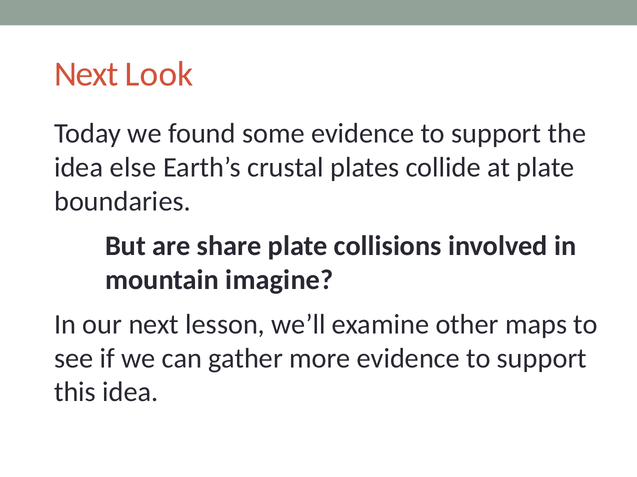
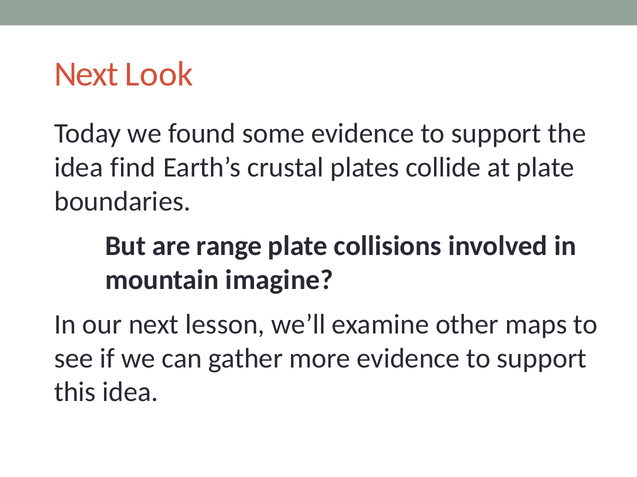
else: else -> find (133, 168)
share: share -> range (229, 246)
